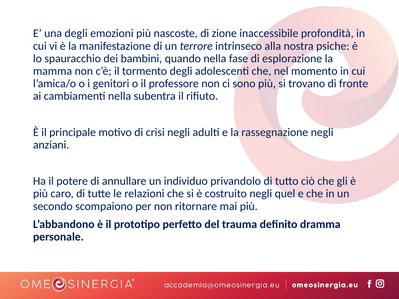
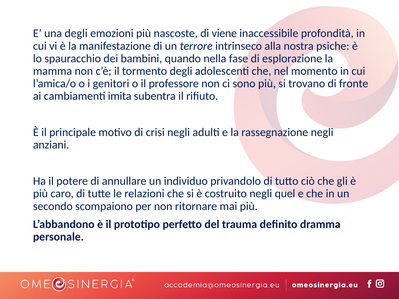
zione: zione -> viene (224, 33)
cambiamenti nella: nella -> imita (120, 96)
